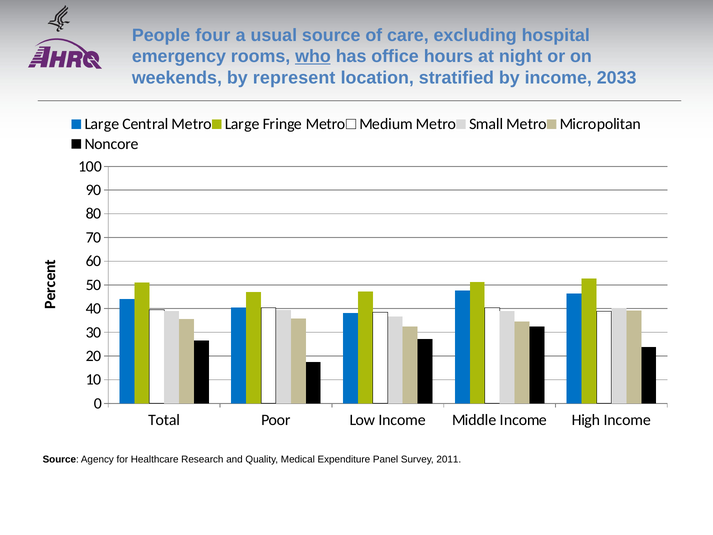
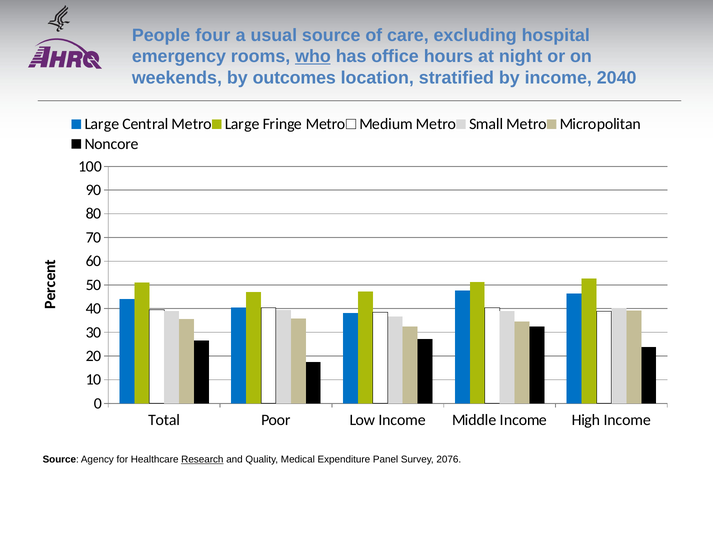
represent: represent -> outcomes (294, 78)
2033: 2033 -> 2040 (617, 78)
Research underline: none -> present (202, 459)
2011: 2011 -> 2076 (449, 459)
